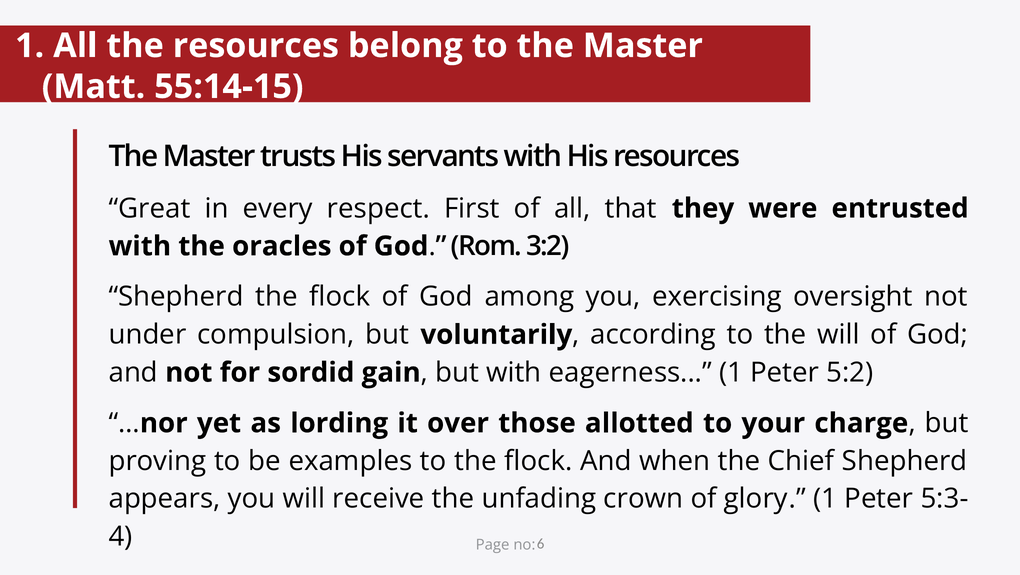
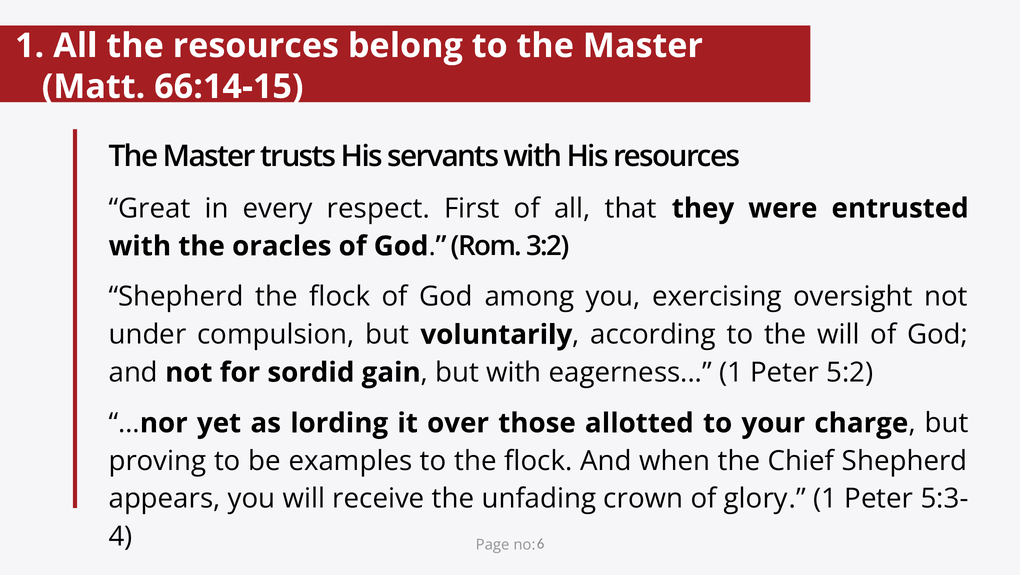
55:14-15: 55:14-15 -> 66:14-15 (229, 87)
